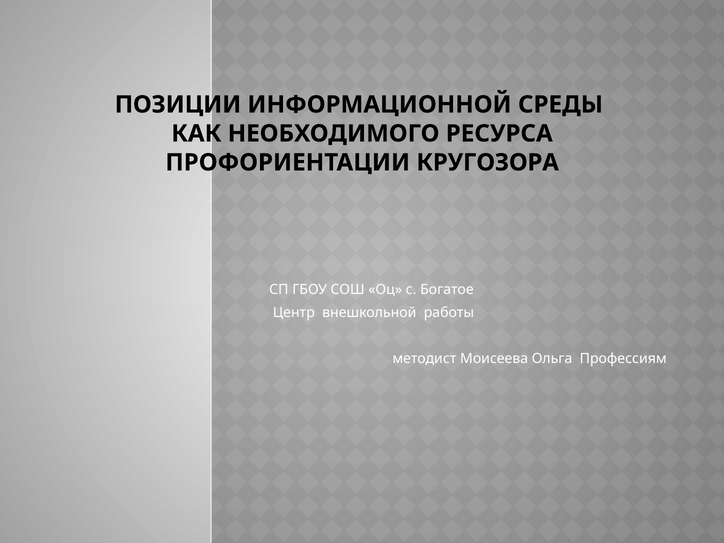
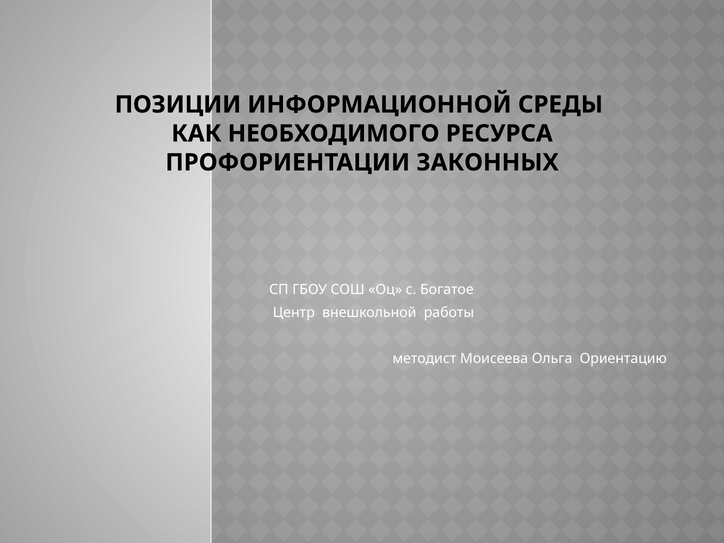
КРУГОЗОРА: КРУГОЗОРА -> ЗАКОННЫХ (488, 163)
Профессиям: Профессиям -> Ориентацию (623, 359)
